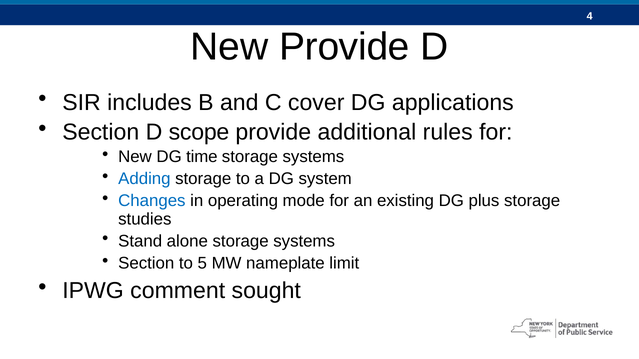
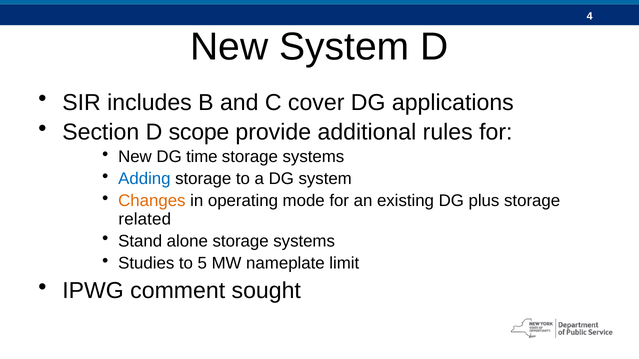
New Provide: Provide -> System (344, 47)
Changes colour: blue -> orange (152, 201)
studies: studies -> related (145, 219)
Section: Section -> Studies (146, 263)
